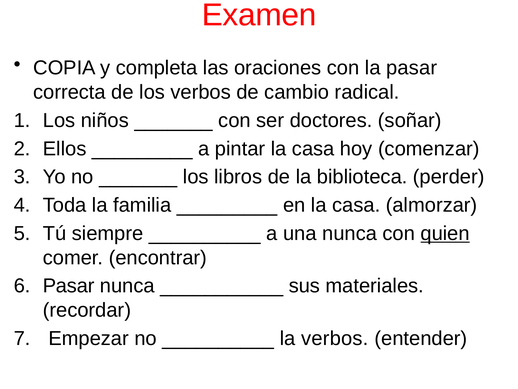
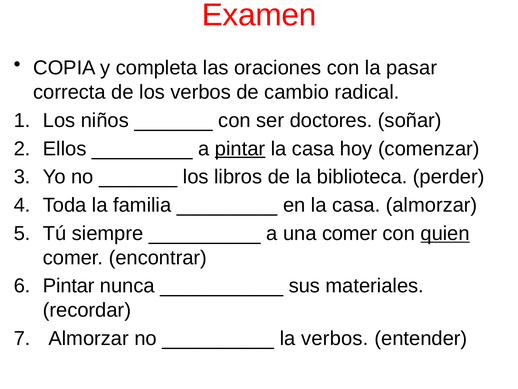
pintar underline: none -> present (240, 148)
una nunca: nunca -> comer (350, 233)
Pasar: Pasar -> Pintar (69, 286)
Empezar: Empezar -> Almorzar (89, 338)
